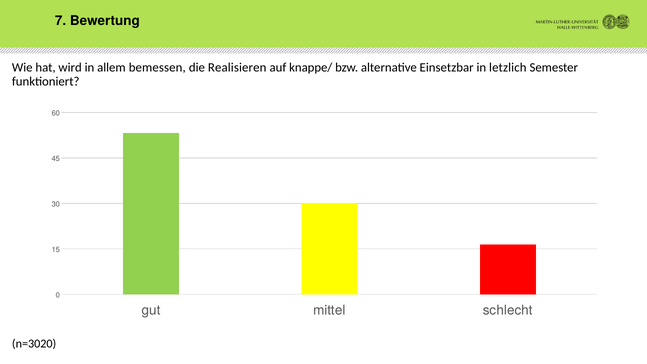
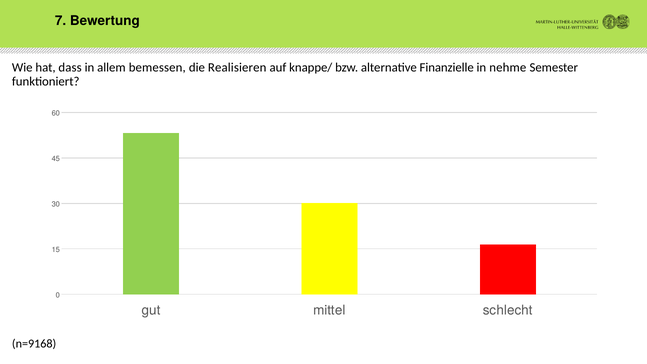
wird: wird -> dass (70, 68)
Einsetzbar: Einsetzbar -> Finanzielle (447, 68)
letzlich: letzlich -> nehme (508, 68)
n=3020: n=3020 -> n=9168 (34, 344)
